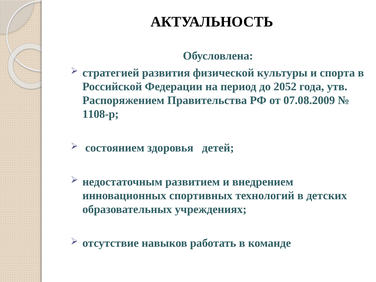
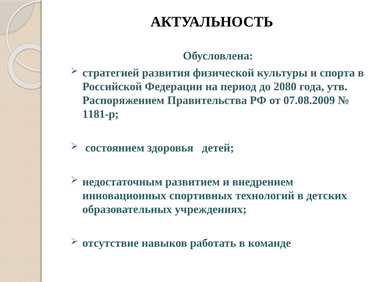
2052: 2052 -> 2080 (285, 86)
1108-р: 1108-р -> 1181-р (101, 114)
